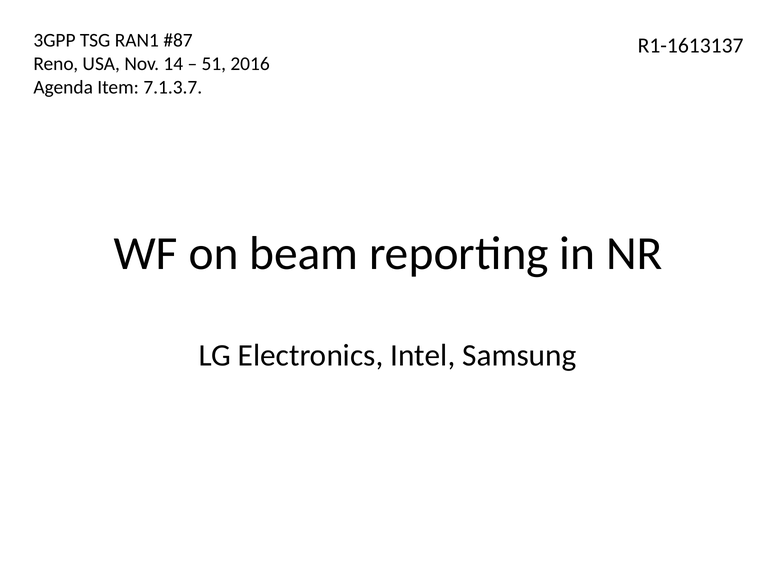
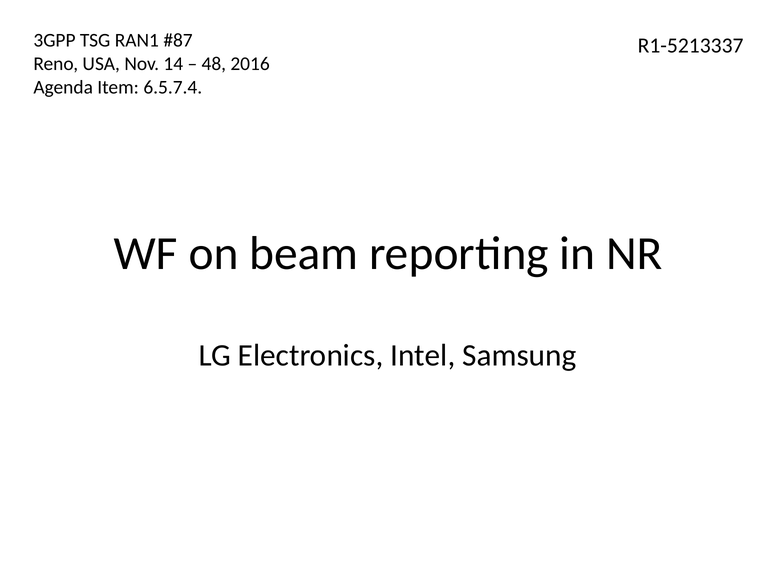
R1-1613137: R1-1613137 -> R1-5213337 (691, 46)
51: 51 -> 48 (214, 64)
7.1.3.7: 7.1.3.7 -> 6.5.7.4 (173, 87)
